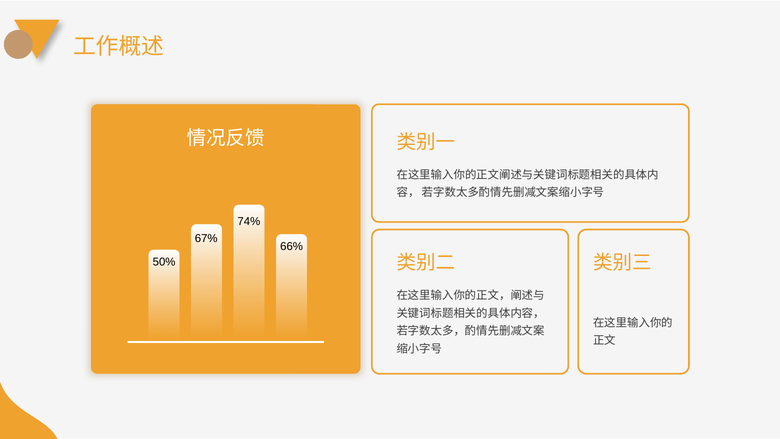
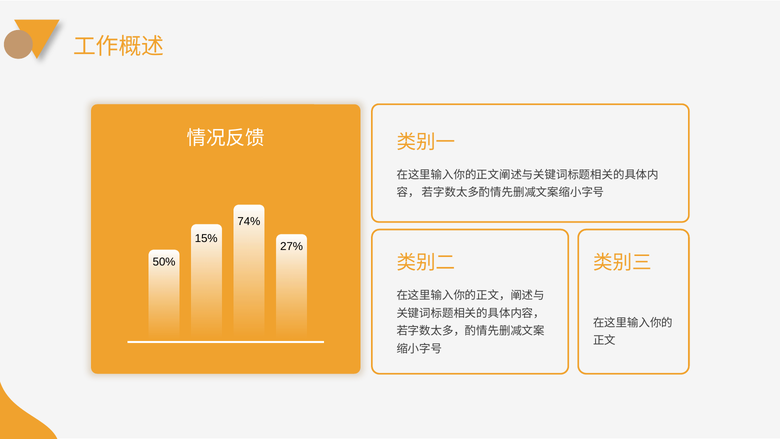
67%: 67% -> 15% (206, 239)
66%: 66% -> 27% (292, 247)
